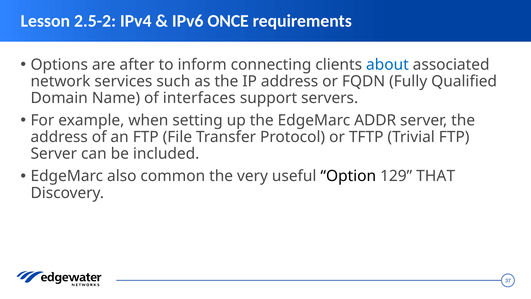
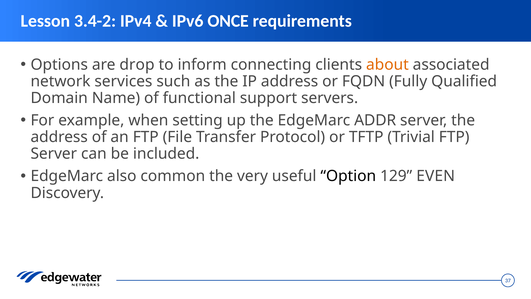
2.5-2: 2.5-2 -> 3.4-2 (95, 21)
after: after -> drop (137, 65)
about colour: blue -> orange (387, 65)
interfaces: interfaces -> functional (199, 98)
THAT: THAT -> EVEN (436, 176)
